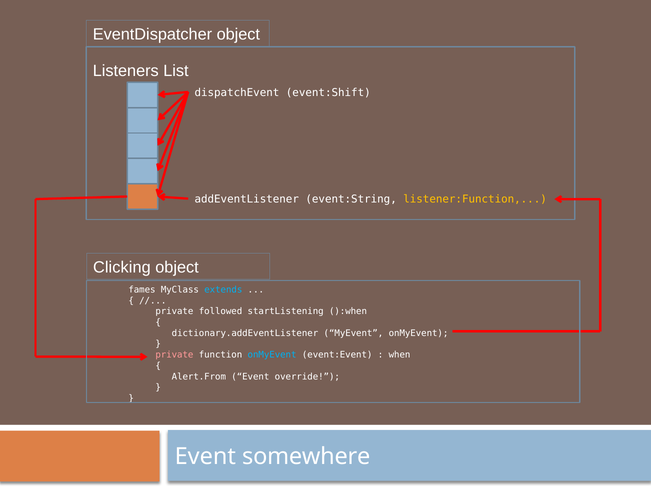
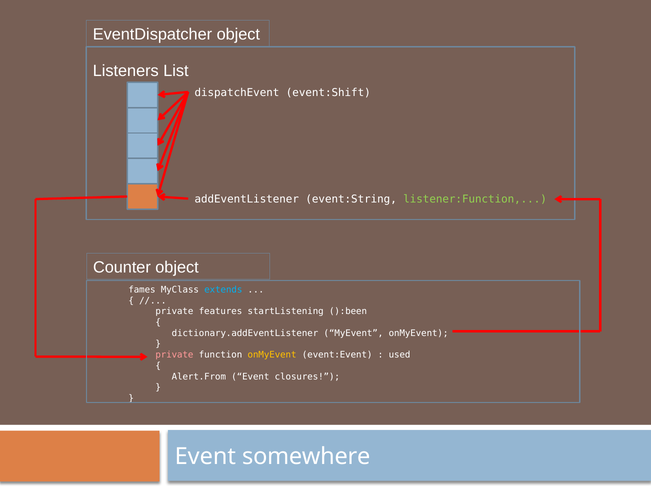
listener:Function colour: yellow -> light green (475, 199)
Clicking: Clicking -> Counter (122, 268)
followed: followed -> features (220, 312)
):when: ):when -> ):been (348, 312)
onMyEvent colour: light blue -> yellow (272, 355)
when: when -> used (400, 355)
override: override -> closures (307, 377)
